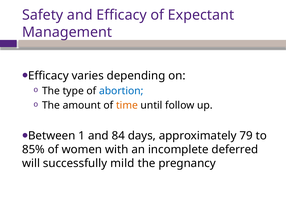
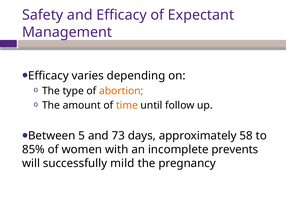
abortion colour: blue -> orange (121, 91)
1: 1 -> 5 (82, 136)
84: 84 -> 73 (118, 136)
79: 79 -> 58 (246, 136)
deferred: deferred -> prevents (235, 150)
